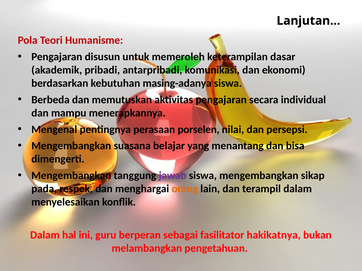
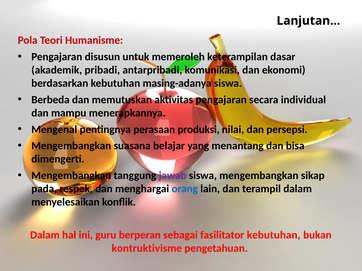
porselen: porselen -> produksi (199, 130)
orang colour: orange -> blue (185, 189)
fasilitator hakikatnya: hakikatnya -> kebutuhan (274, 235)
melambangkan: melambangkan -> kontruktivisme (147, 249)
